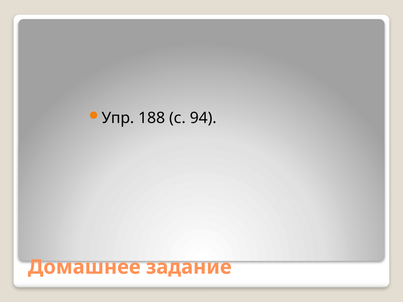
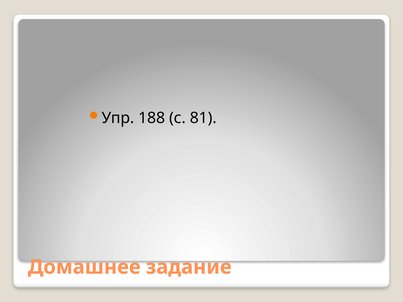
94: 94 -> 81 (203, 118)
